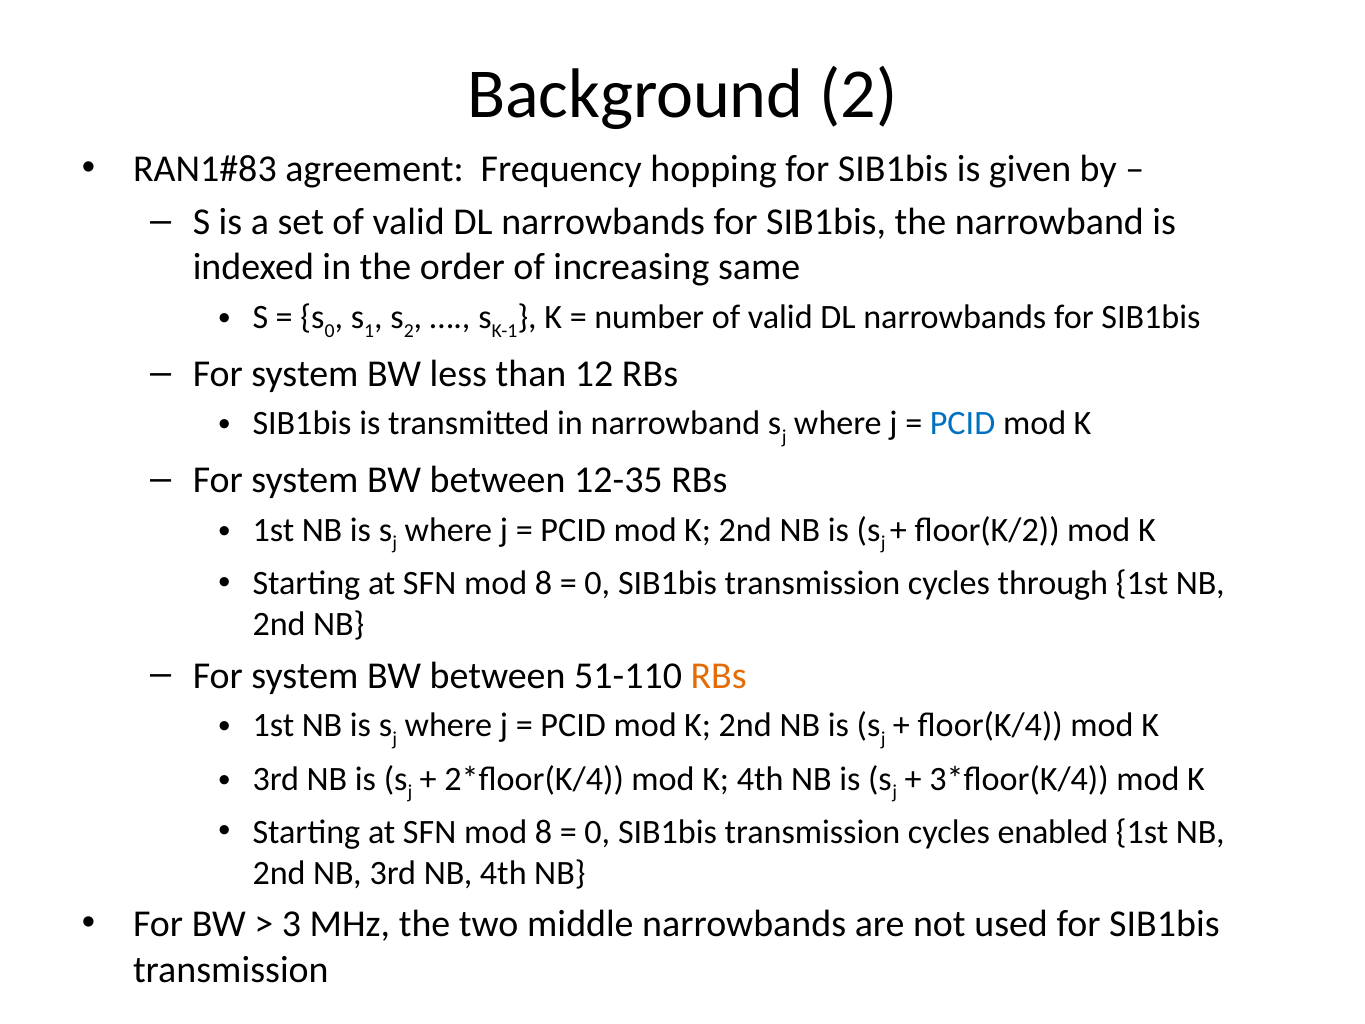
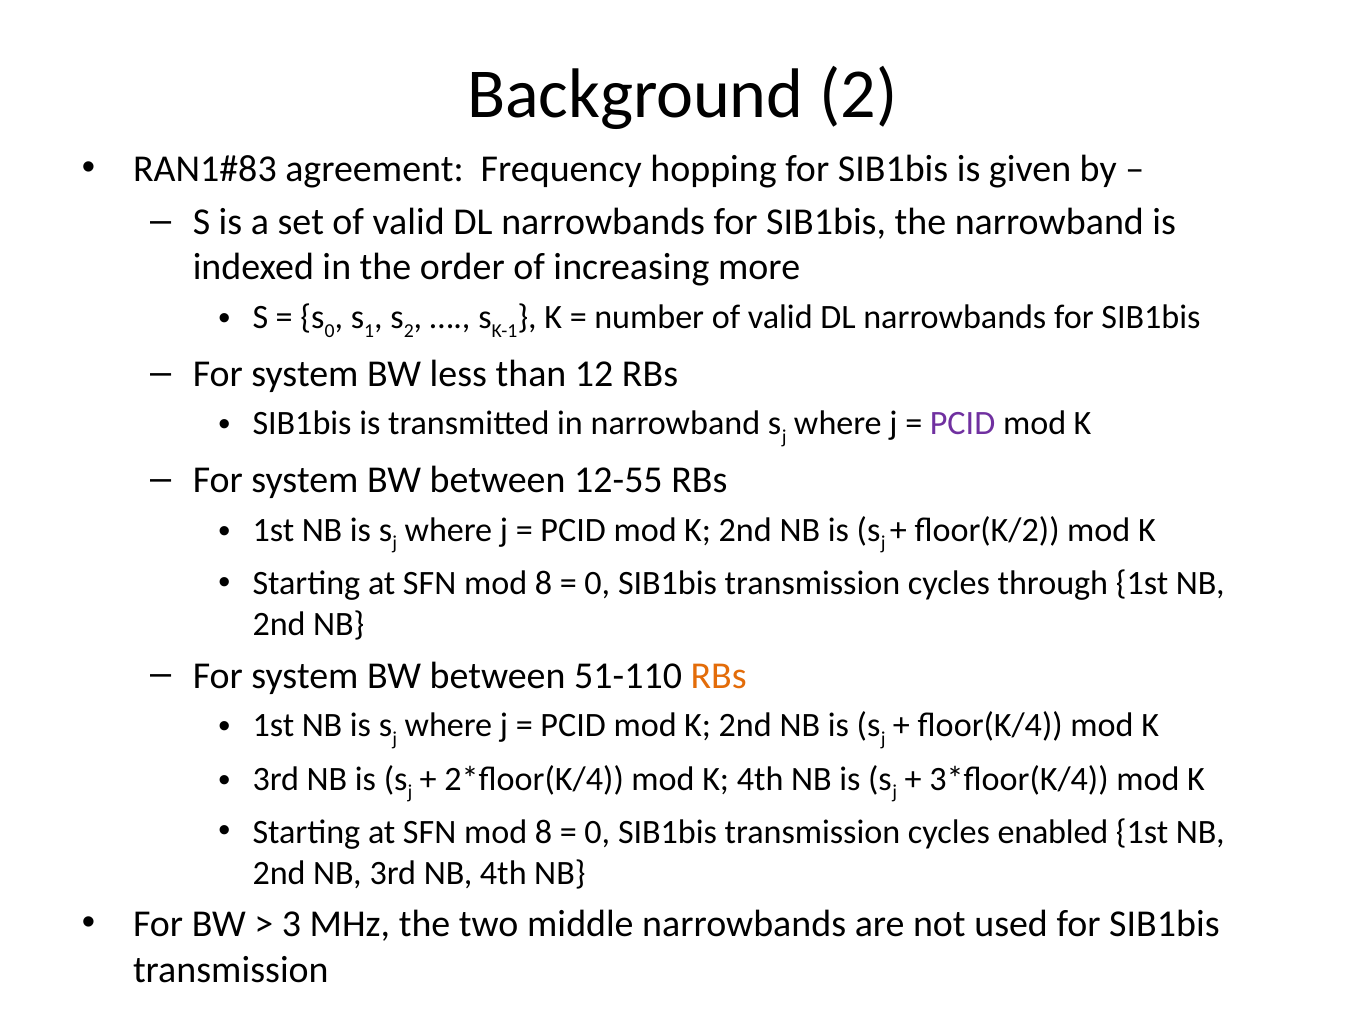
same: same -> more (759, 267)
PCID colour: blue -> purple (963, 424)
12-35: 12-35 -> 12-55 (618, 480)
